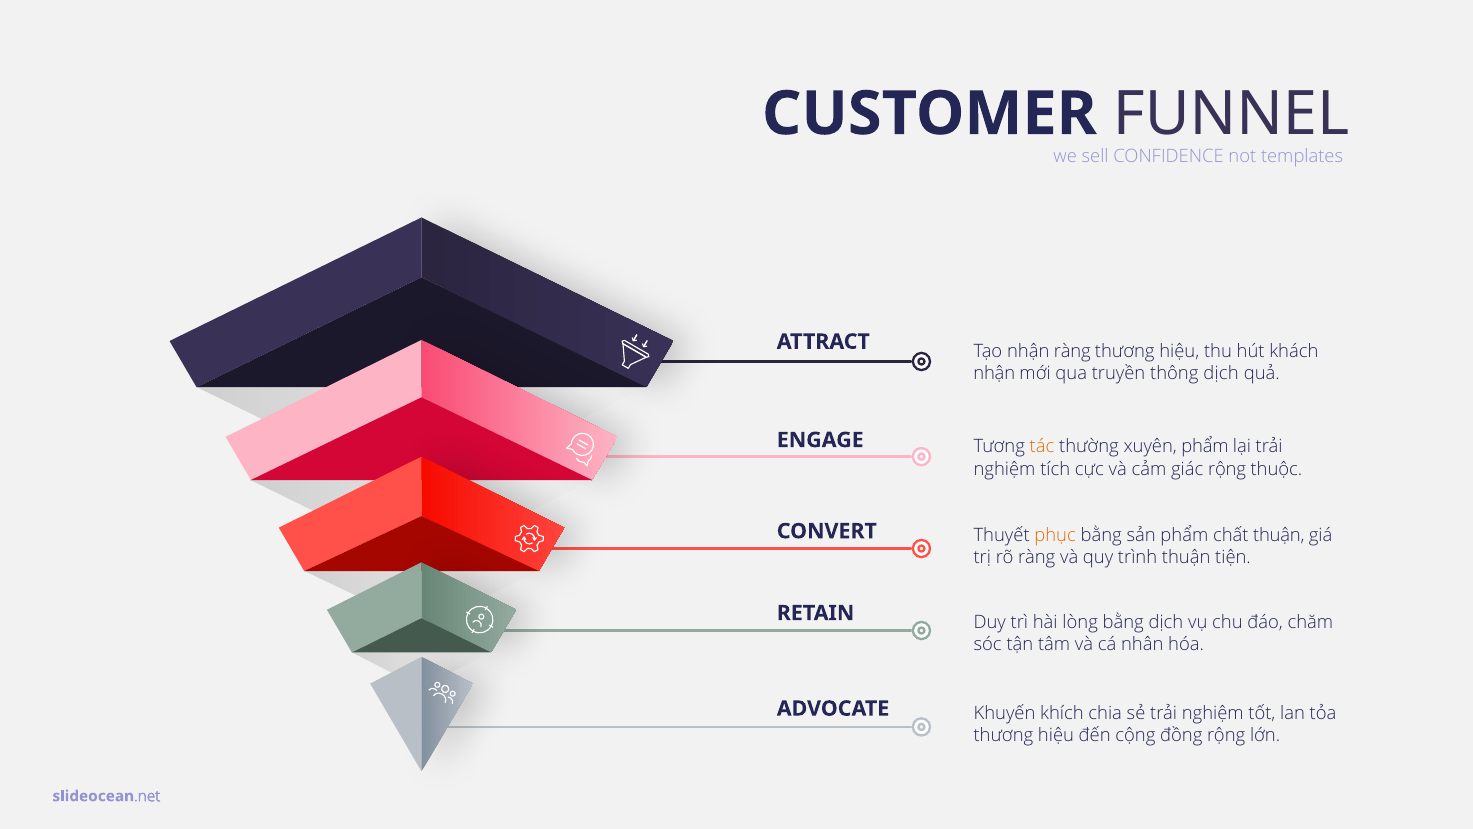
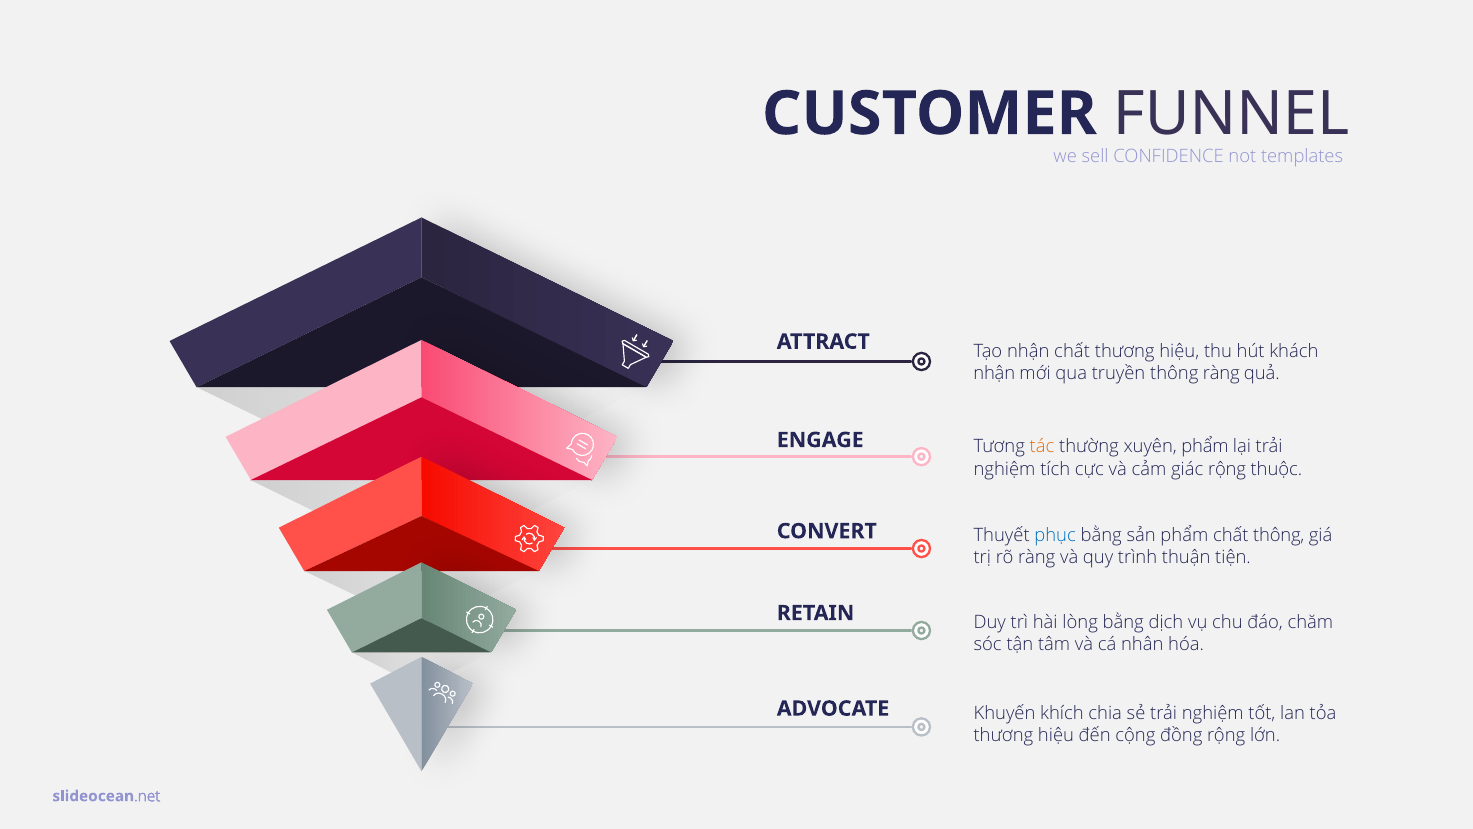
nhận ràng: ràng -> chất (1072, 352)
thông dịch: dịch -> ràng (1221, 374)
phục colour: orange -> blue (1055, 535)
chất thuận: thuận -> thông (1279, 535)
